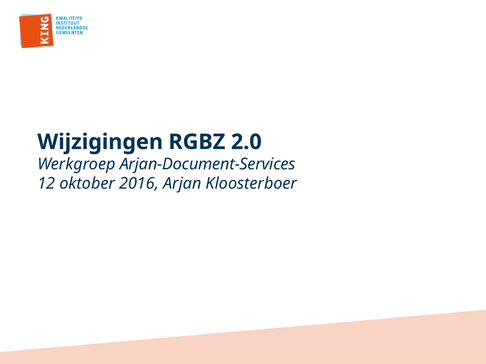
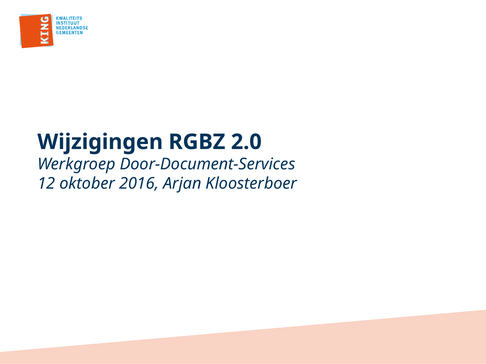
Arjan-Document-Services: Arjan-Document-Services -> Door-Document-Services (208, 164)
